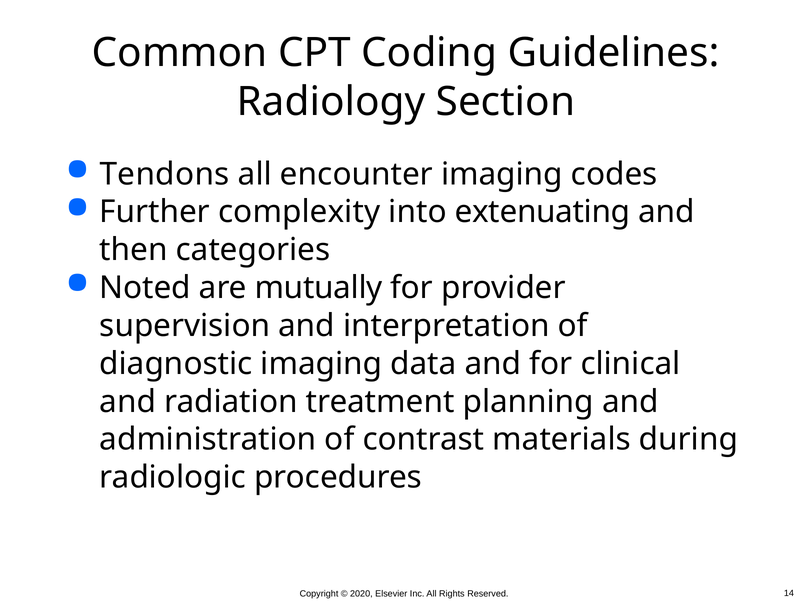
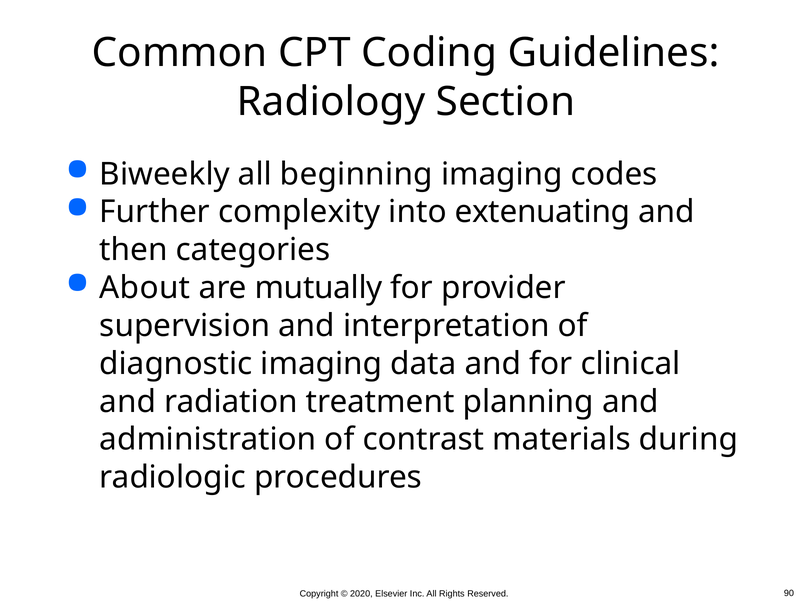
Tendons: Tendons -> Biweekly (165, 174)
encounter: encounter -> beginning (356, 174)
Noted: Noted -> About (145, 288)
14: 14 -> 90 (789, 593)
